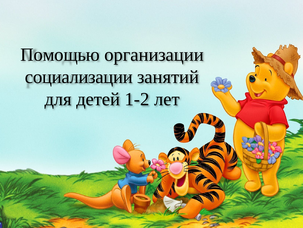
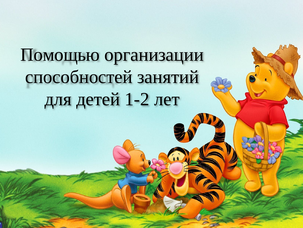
социализации: социализации -> способностей (79, 77)
